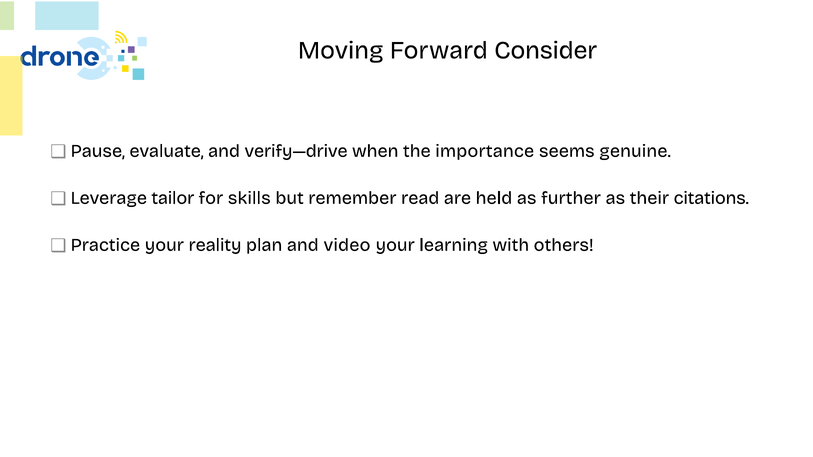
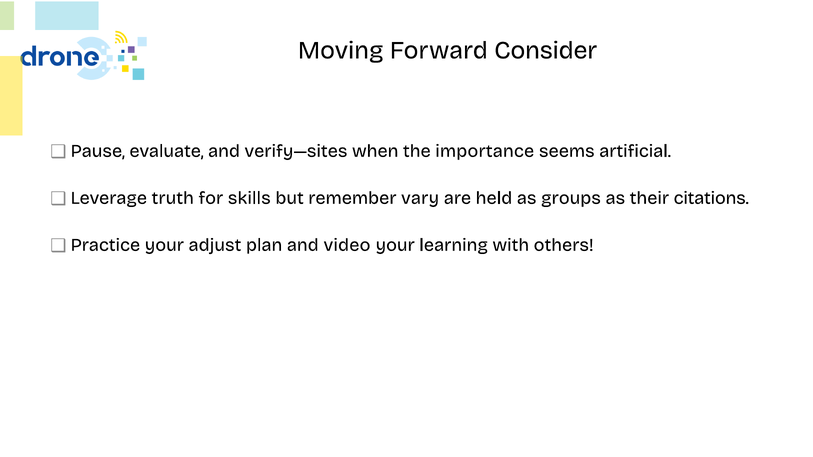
verify—drive: verify—drive -> verify—sites (296, 151)
genuine: genuine -> artificial (635, 151)
tailor: tailor -> truth (173, 198)
read: read -> vary (420, 198)
further: further -> groups (571, 198)
reality: reality -> adjust (215, 245)
